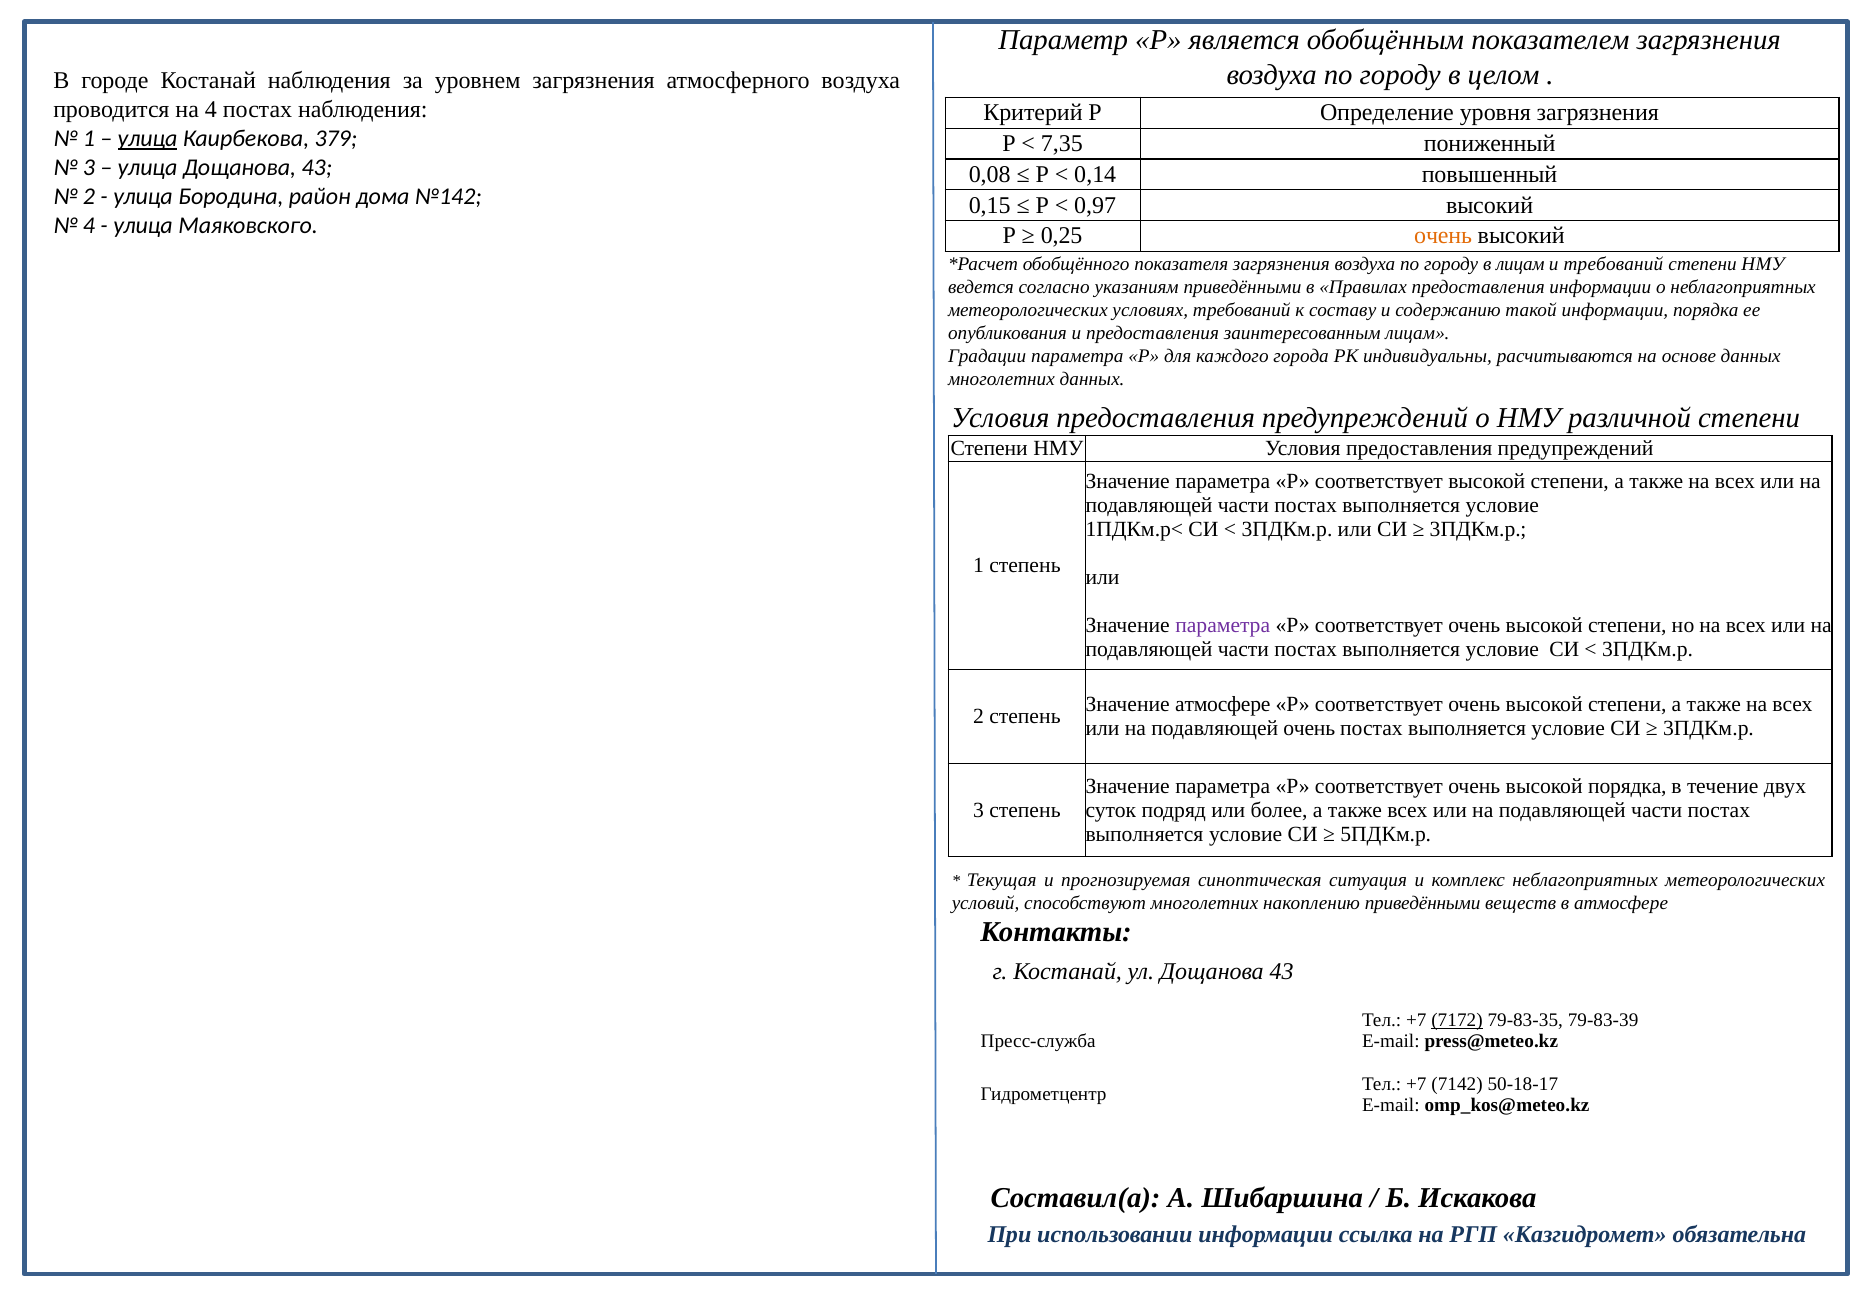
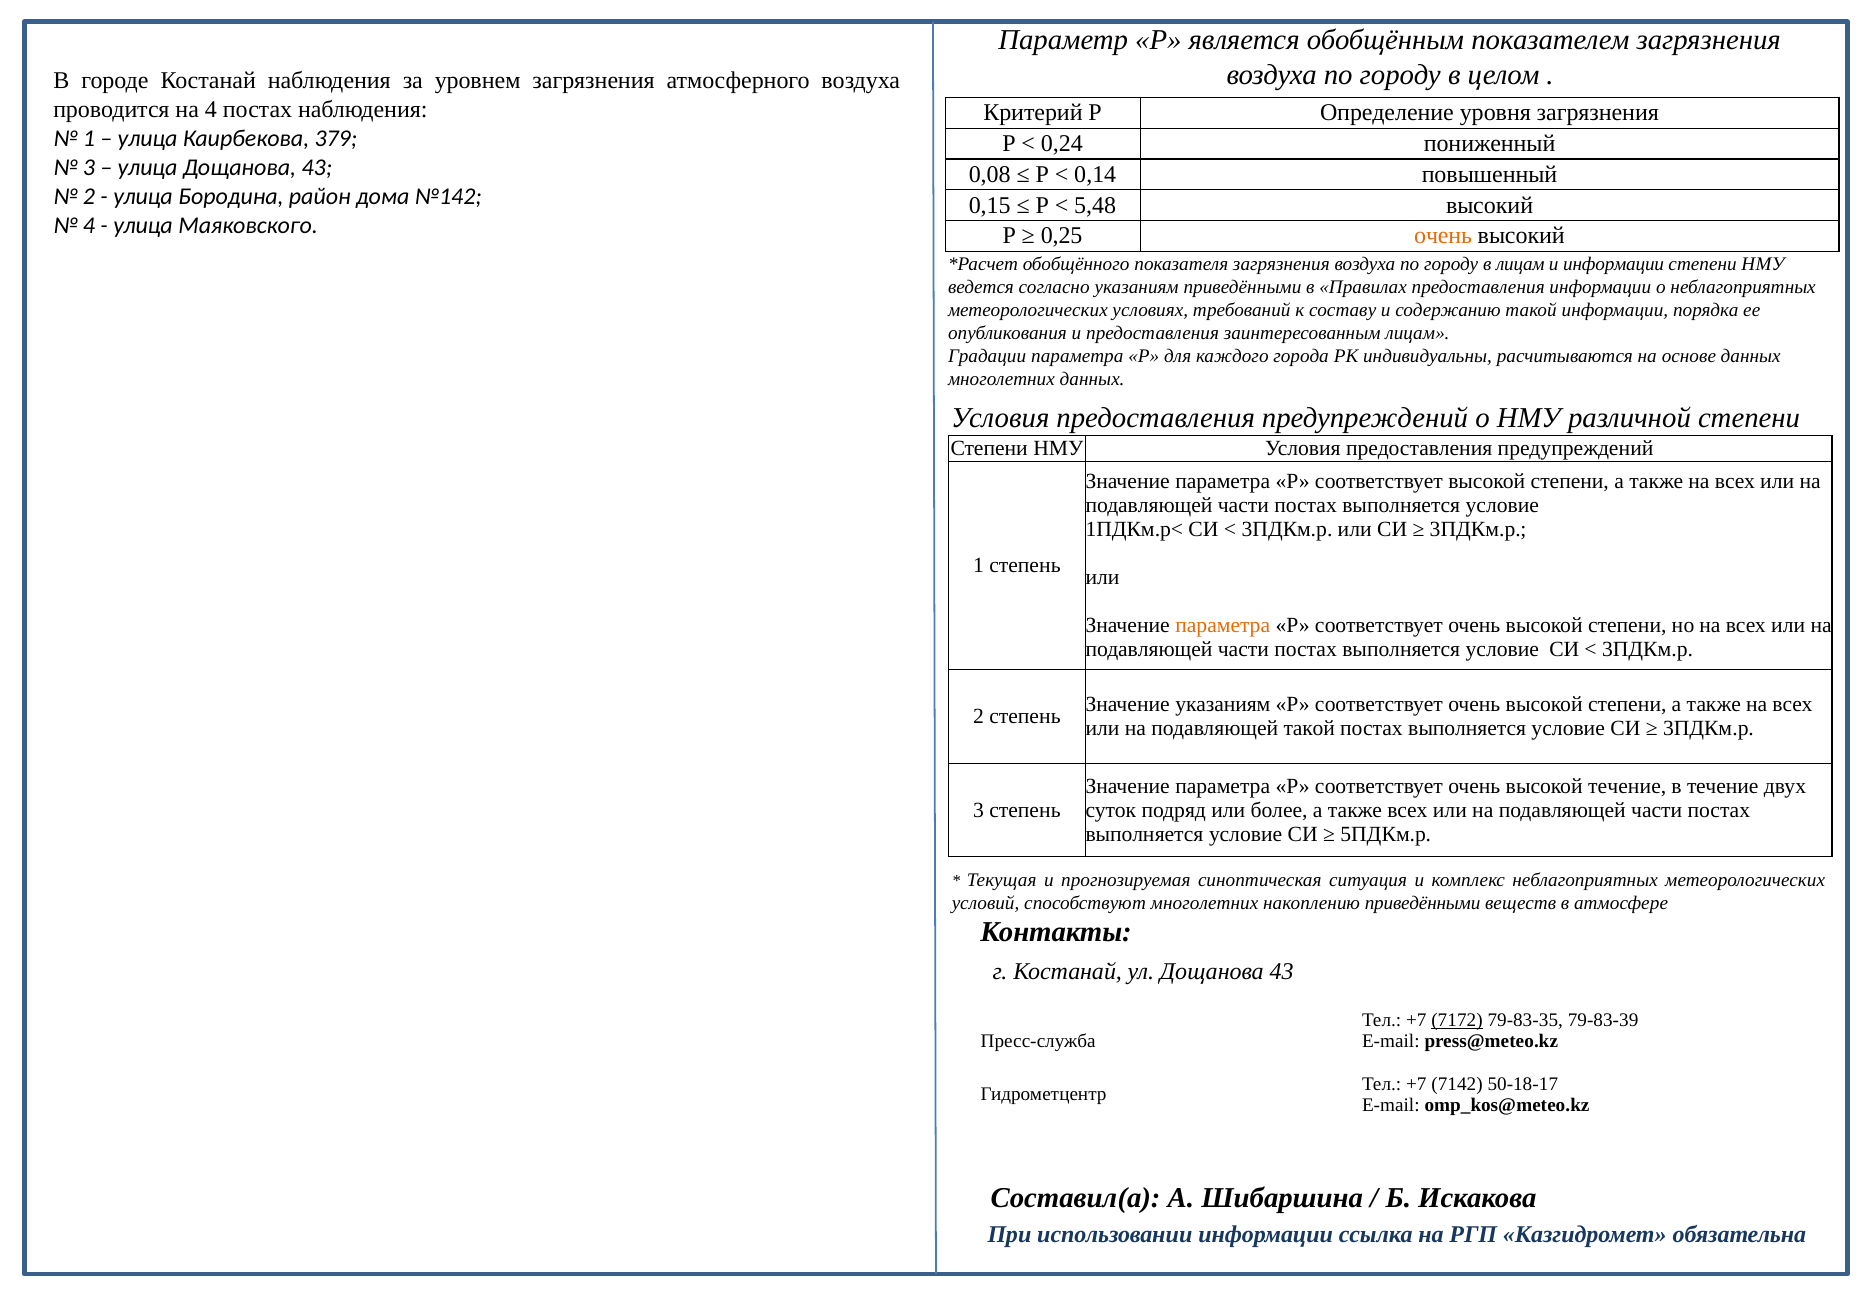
улица underline: present -> none (148, 139)
7,35: 7,35 -> 0,24 (1062, 143)
0,97: 0,97 -> 5,48 (1095, 205)
и требований: требований -> информации (1614, 265)
параметра colour: purple -> orange (1223, 625)
Значение атмосфере: атмосфере -> указаниям (1223, 704)
подавляющей очень: очень -> такой (1309, 728)
высокой порядка: порядка -> течение (1627, 786)
